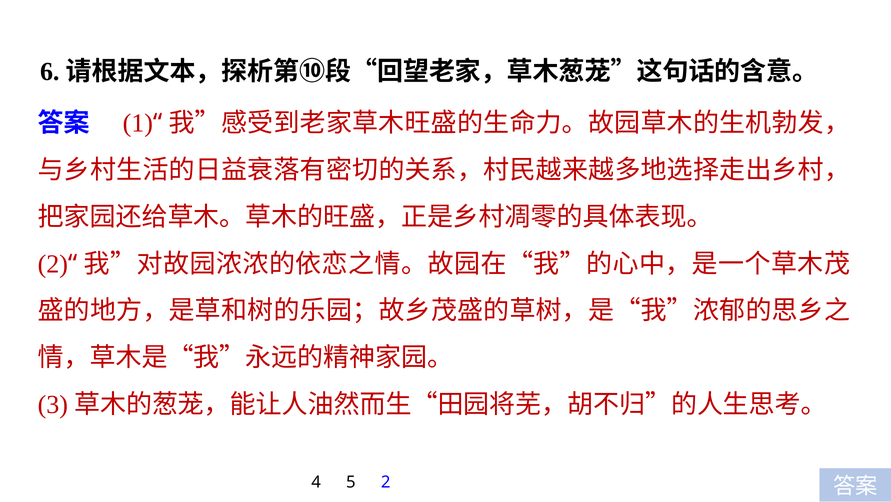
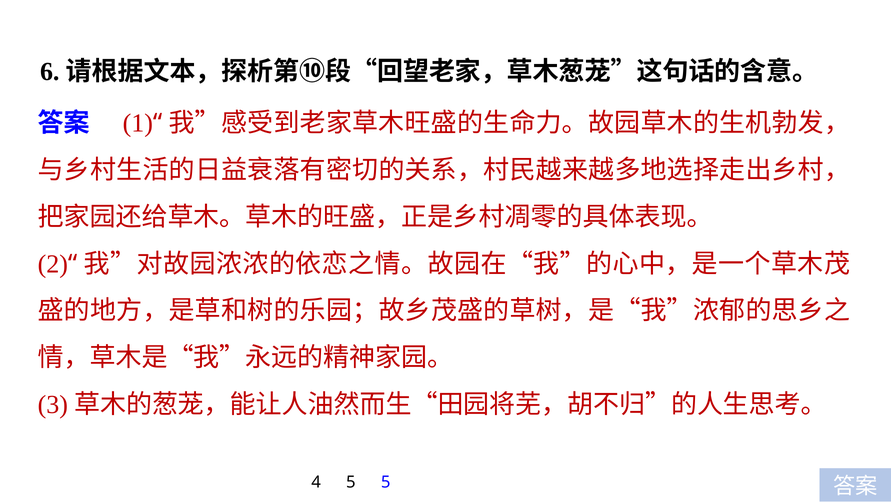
5 2: 2 -> 5 (386, 482)
